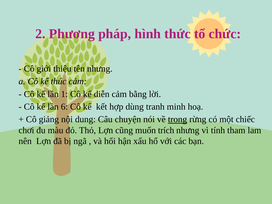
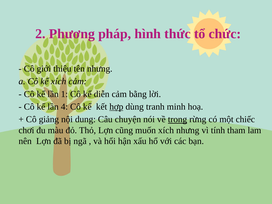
kể thúc: thúc -> xích (59, 81)
6: 6 -> 4 (64, 107)
hợp underline: none -> present (116, 107)
muốn trích: trích -> xích (166, 130)
